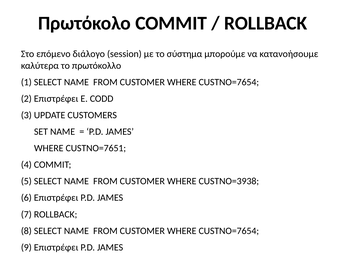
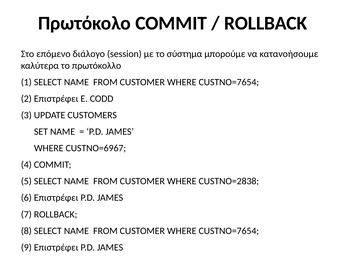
CUSTNO=7651: CUSTNO=7651 -> CUSTNO=6967 (96, 148)
CUSTNO=3938: CUSTNO=3938 -> CUSTNO=2838 (229, 181)
